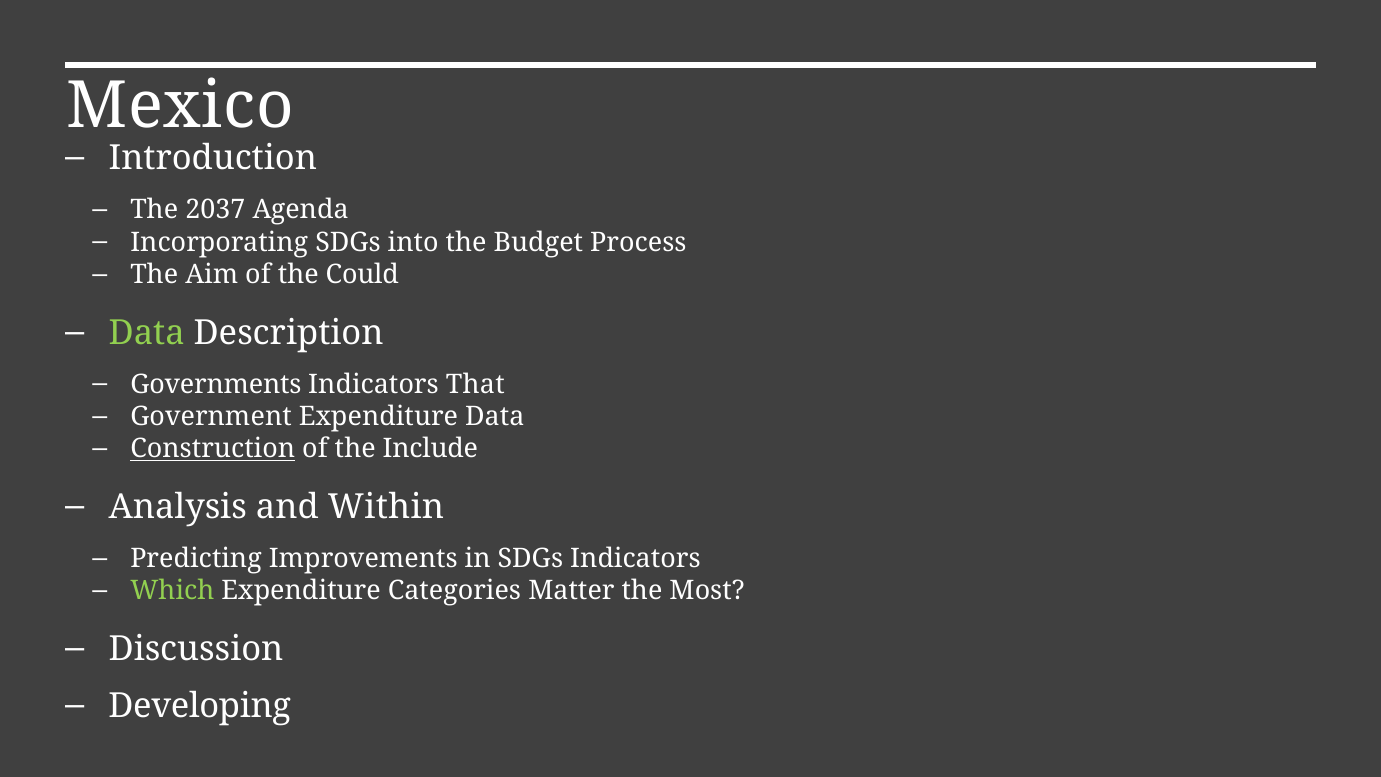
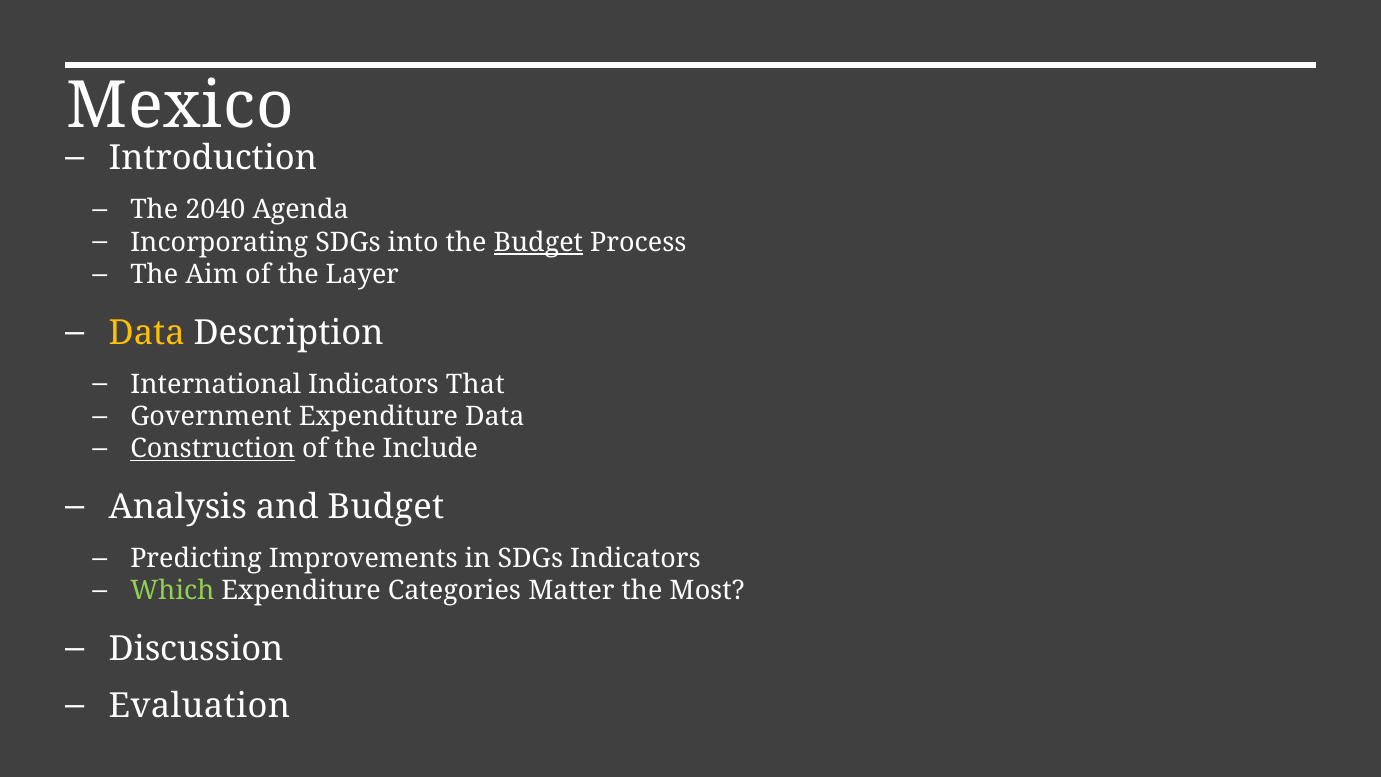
2037: 2037 -> 2040 (215, 210)
Budget underline: none -> present (538, 242)
Could: Could -> Layer (362, 275)
Data colour: light green -> yellow (147, 333)
Governments: Governments -> International (216, 384)
and Within: Within -> Budget (386, 507)
Developing: Developing -> Evaluation (199, 706)
